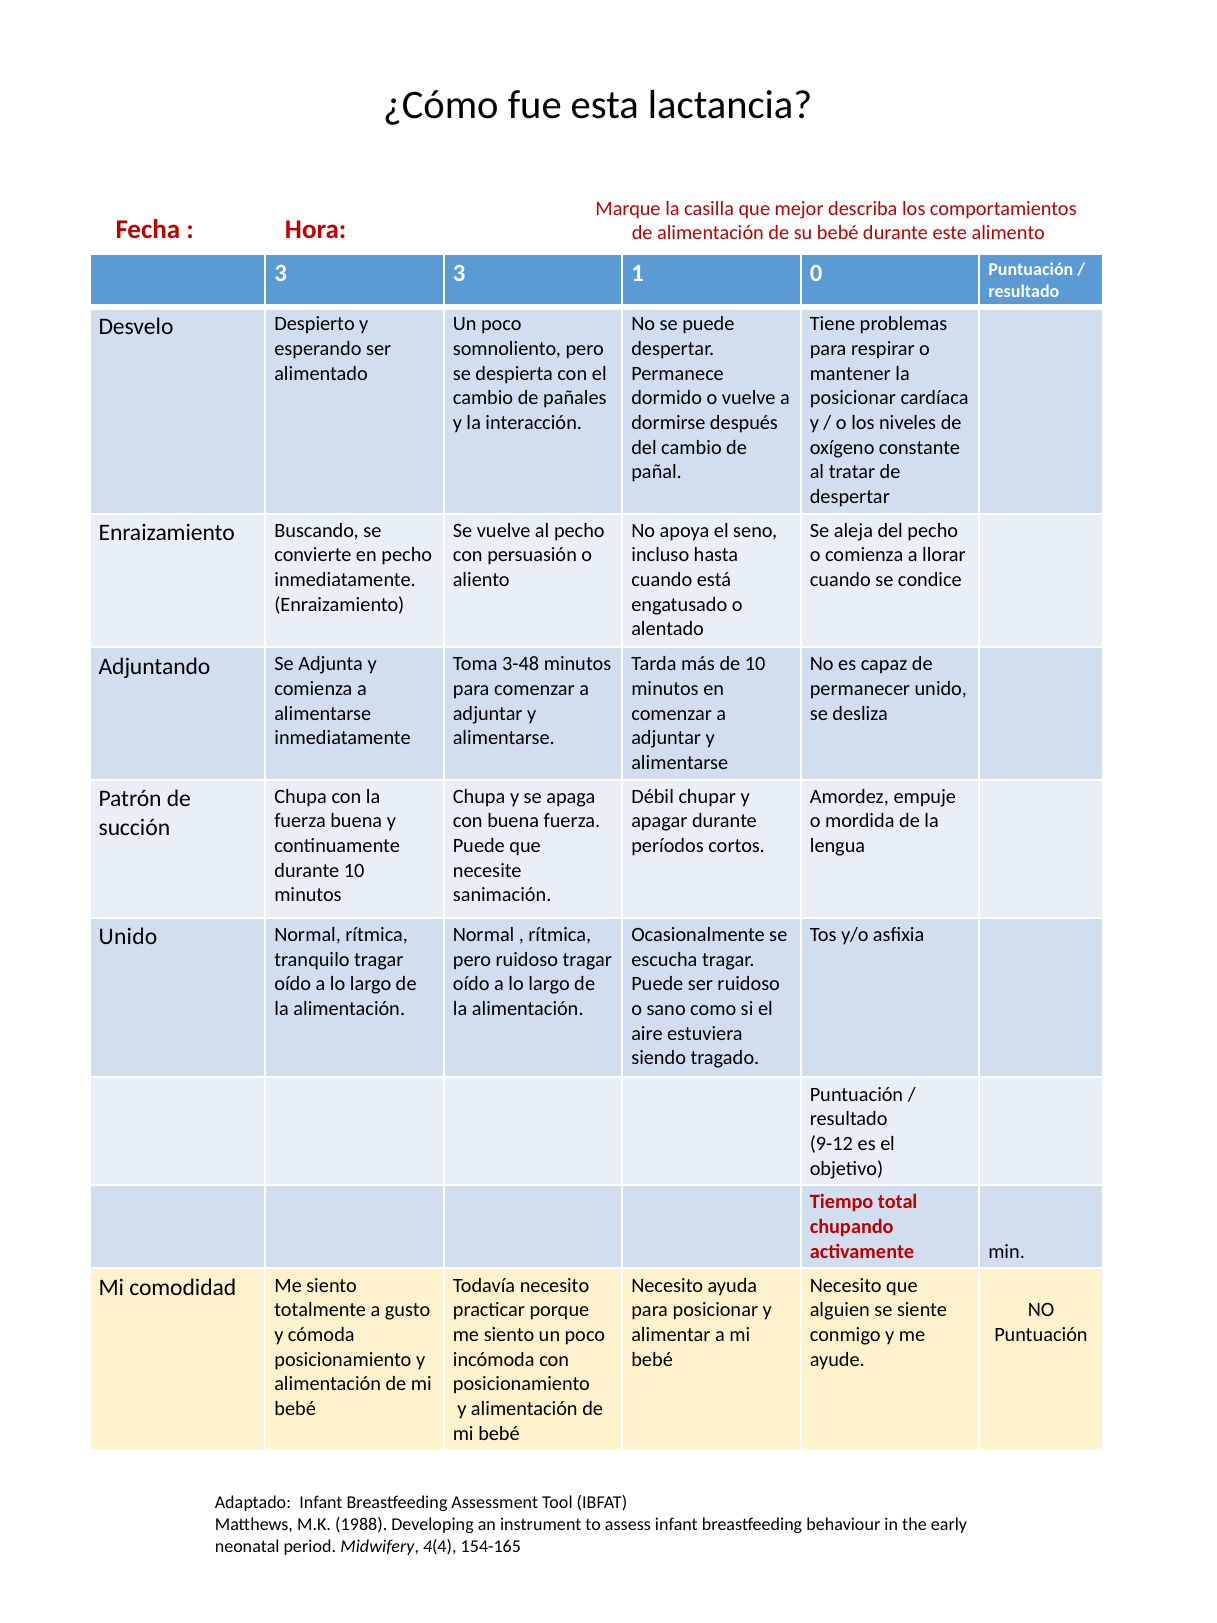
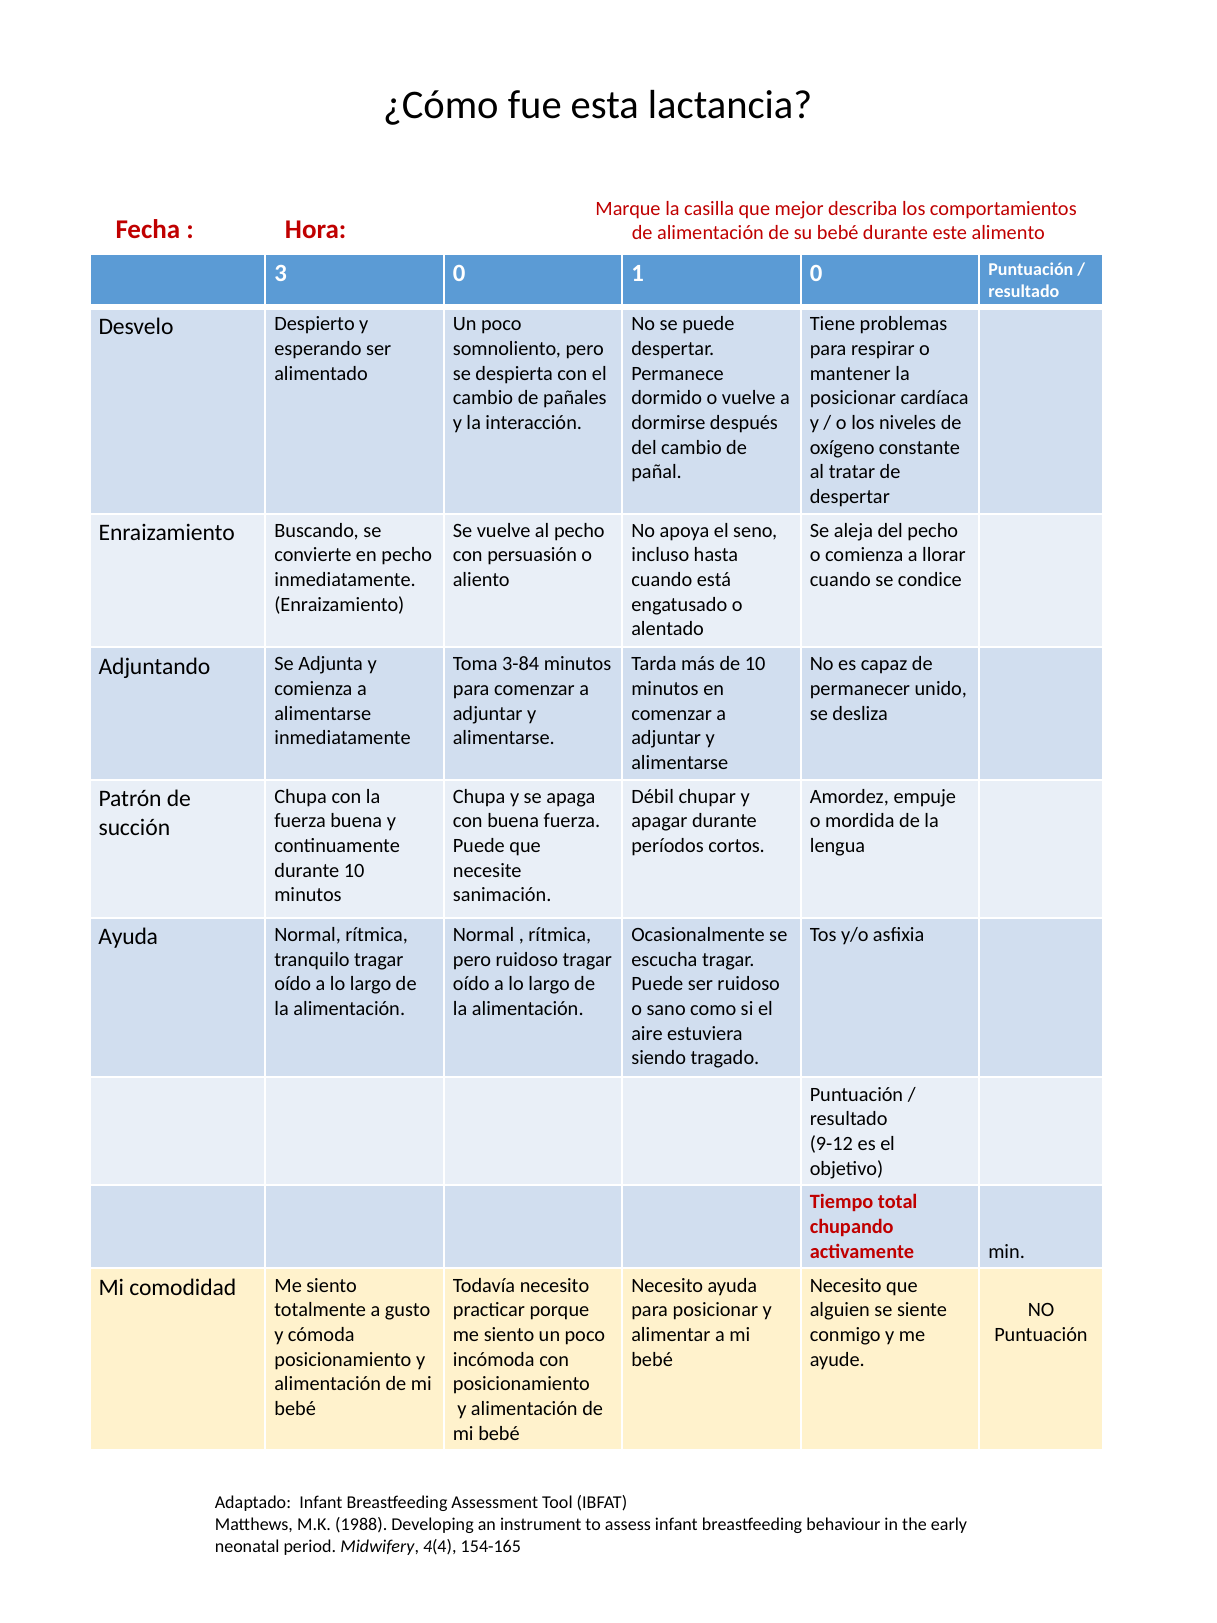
3 3: 3 -> 0 (459, 274)
3-48: 3-48 -> 3-84 (521, 664)
Unido: Unido -> Ayuda (128, 937)
